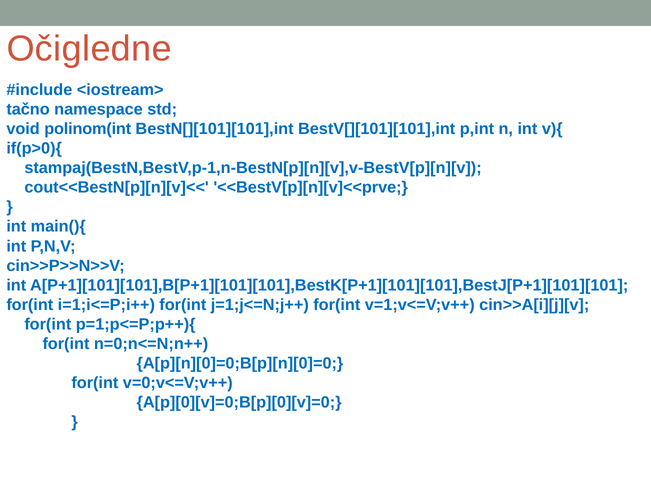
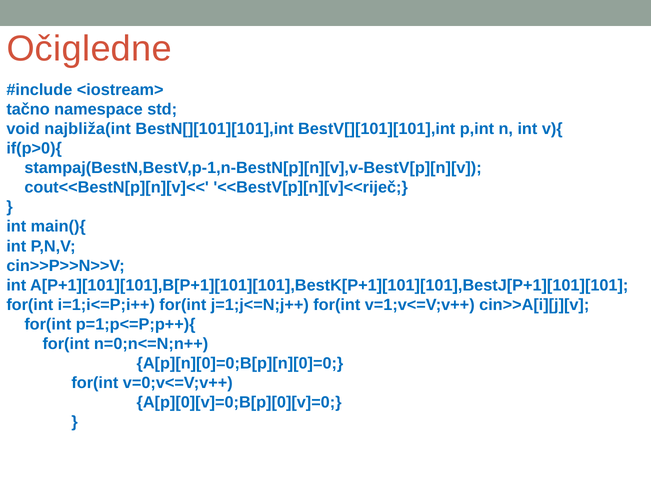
polinom(int: polinom(int -> najbliža(int (88, 129)
<<BestV[p][n][v]<<prve: <<BestV[p][n][v]<<prve -> <<BestV[p][n][v]<<riječ (311, 188)
